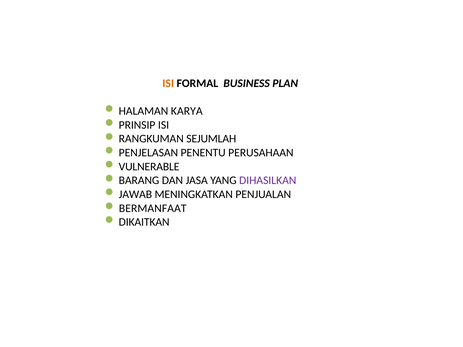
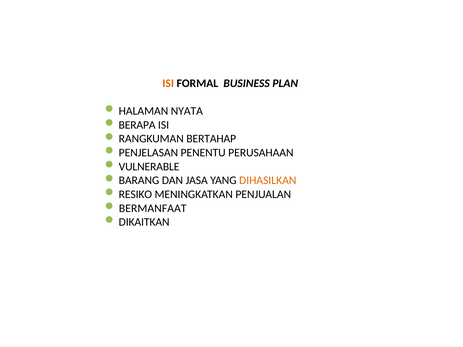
KARYA: KARYA -> NYATA (187, 111)
PRINSIP: PRINSIP -> BERAPA (137, 125)
SEJUMLAH: SEJUMLAH -> BERTAHAP (211, 139)
DIHASILKAN colour: purple -> orange (268, 181)
JAWAB: JAWAB -> RESIKO (135, 194)
